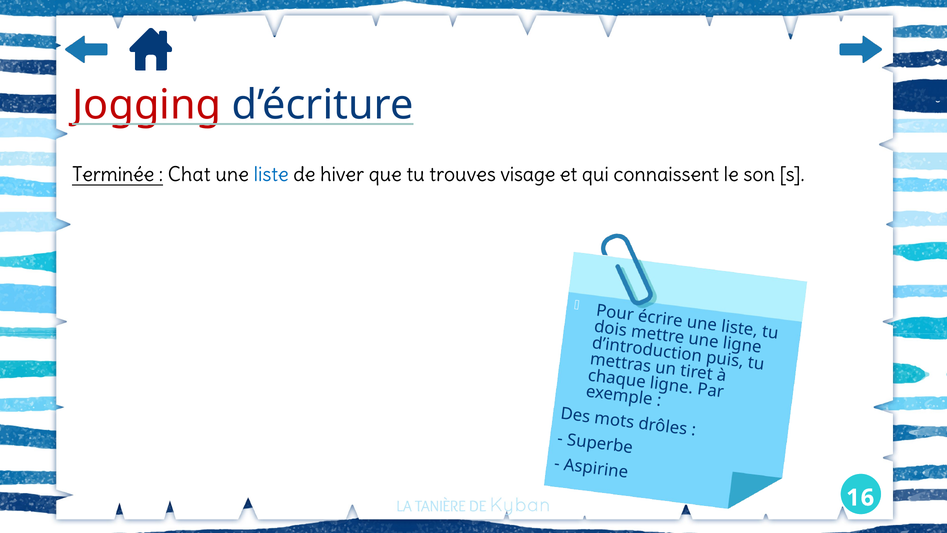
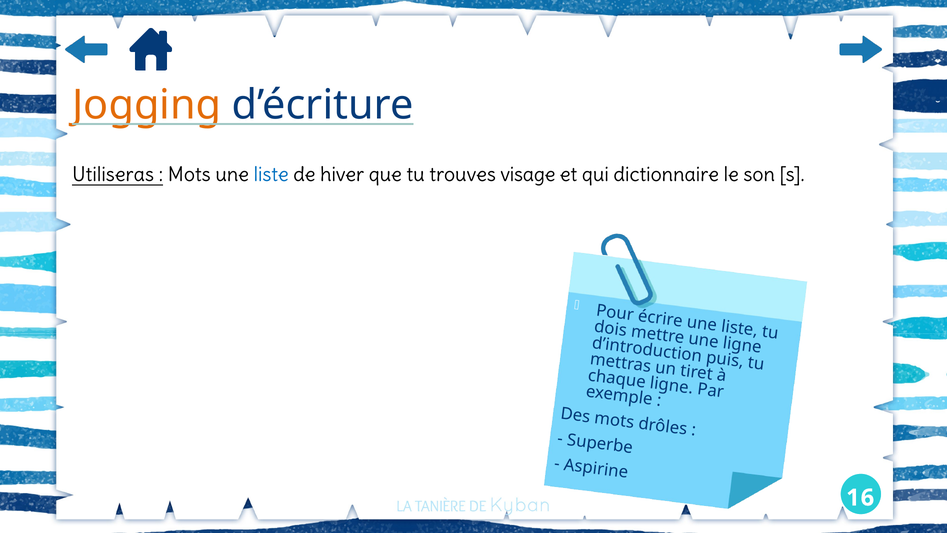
Jogging colour: red -> orange (147, 105)
Terminée: Terminée -> Utiliseras (113, 175)
Chat: Chat -> Mots (189, 175)
connaissent: connaissent -> dictionnaire (666, 175)
